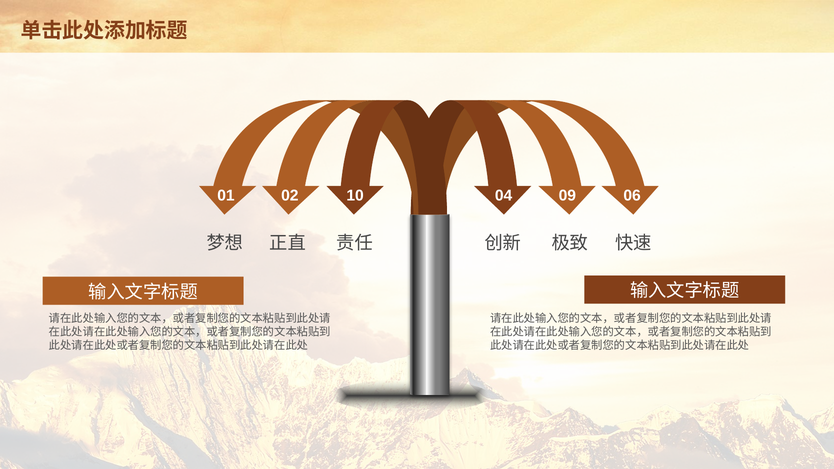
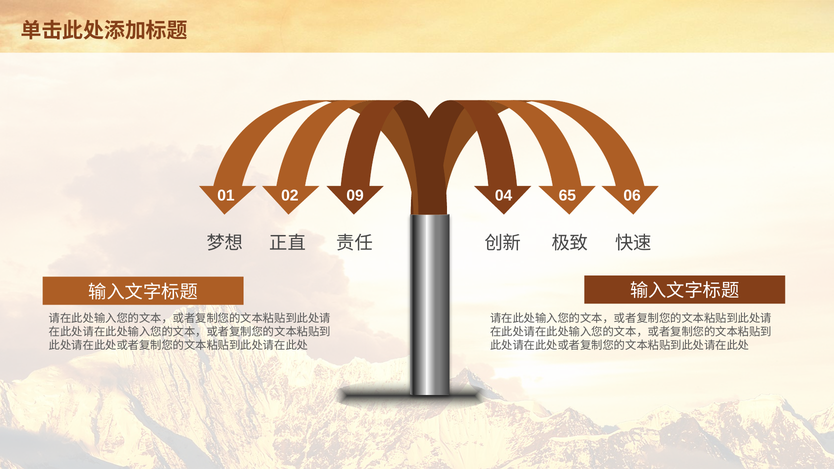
10: 10 -> 09 (355, 196)
09: 09 -> 65 (567, 196)
